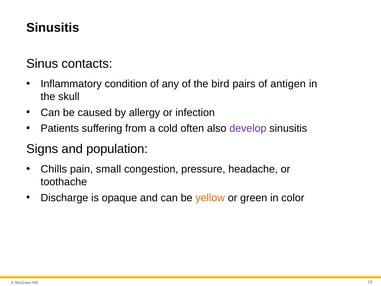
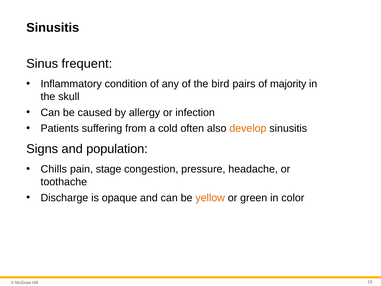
contacts: contacts -> frequent (87, 64)
antigen: antigen -> majority (288, 84)
develop colour: purple -> orange (248, 128)
small: small -> stage (109, 169)
